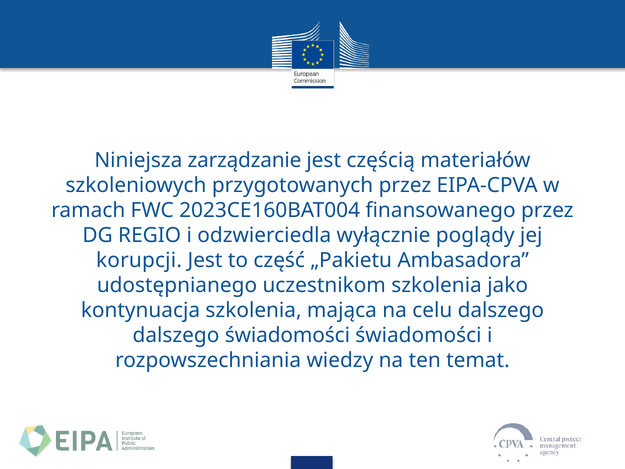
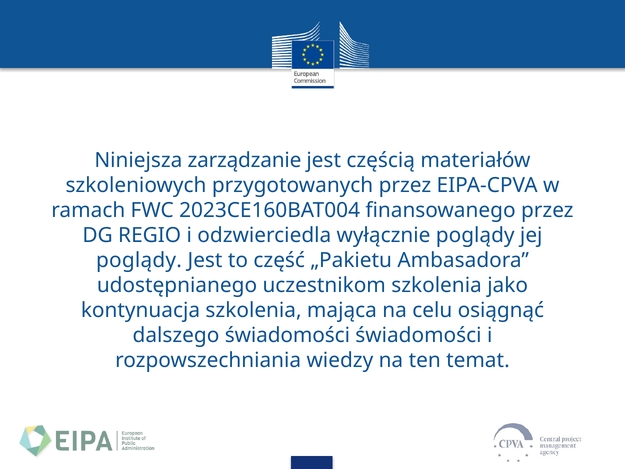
korupcji: korupcji -> poglądy (139, 260)
celu dalszego: dalszego -> osiągnąć (501, 310)
